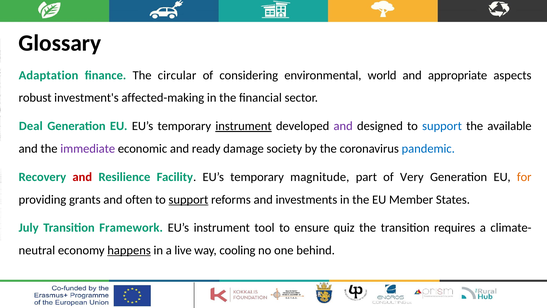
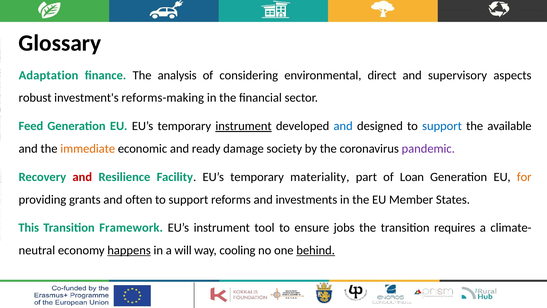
circular: circular -> analysis (177, 75)
world: world -> direct (382, 75)
appropriate: appropriate -> supervisory (458, 75)
affected-making: affected-making -> reforms-making (163, 98)
Deal: Deal -> Feed (31, 126)
and colour: purple -> blue (343, 126)
immediate colour: purple -> orange (88, 149)
pandemic colour: blue -> purple (428, 149)
magnitude: magnitude -> materiality (320, 177)
Very: Very -> Loan (412, 177)
support underline: present -> none (188, 199)
July: July -> This (29, 228)
quiz: quiz -> jobs (344, 228)
live: live -> will (183, 250)
behind underline: none -> present (316, 250)
